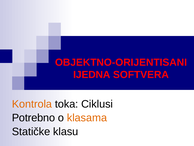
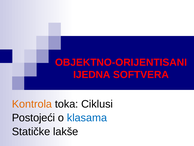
Potrebno: Potrebno -> Postojeći (33, 117)
klasama colour: orange -> blue (87, 117)
klasu: klasu -> lakše (66, 131)
